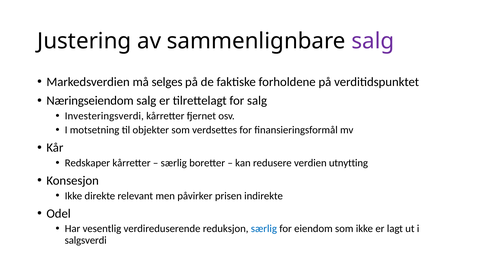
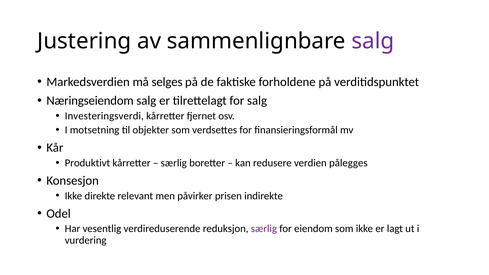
Redskaper: Redskaper -> Produktivt (87, 163)
utnytting: utnytting -> pålegges (348, 163)
særlig colour: blue -> purple (264, 229)
salgsverdi: salgsverdi -> vurdering (86, 240)
